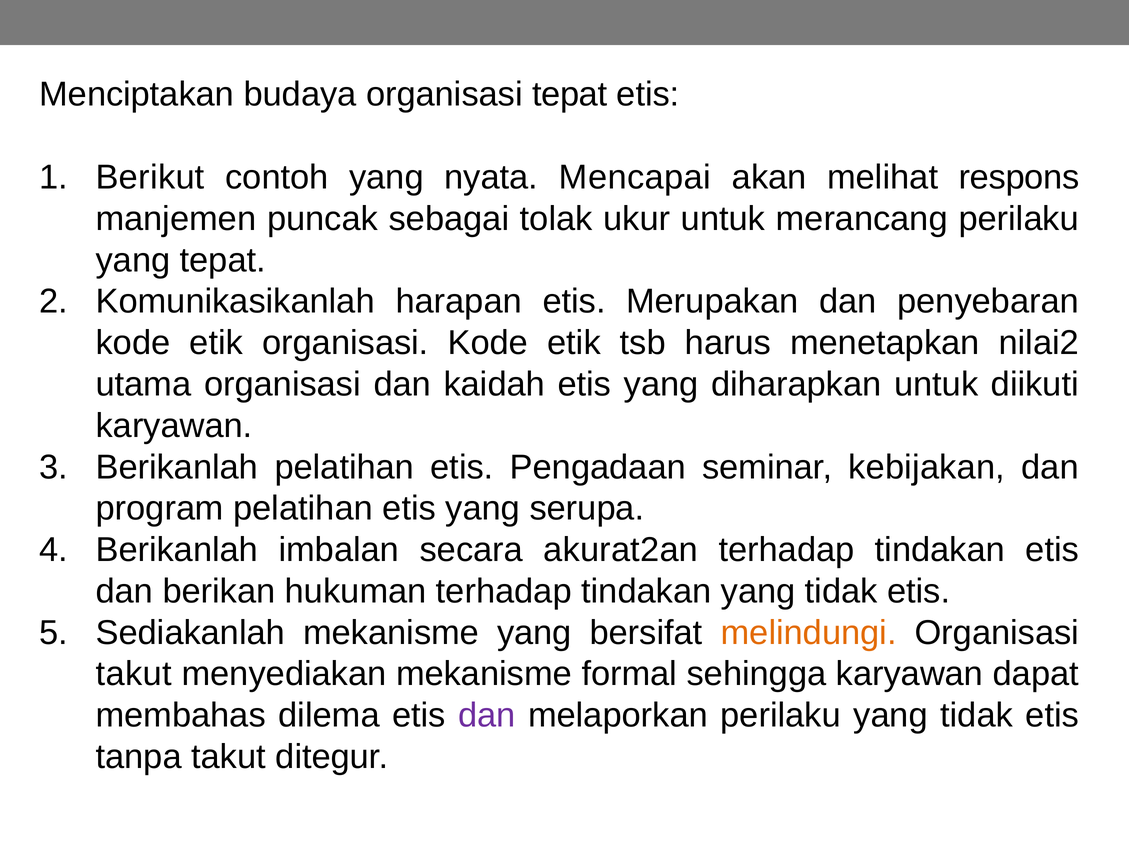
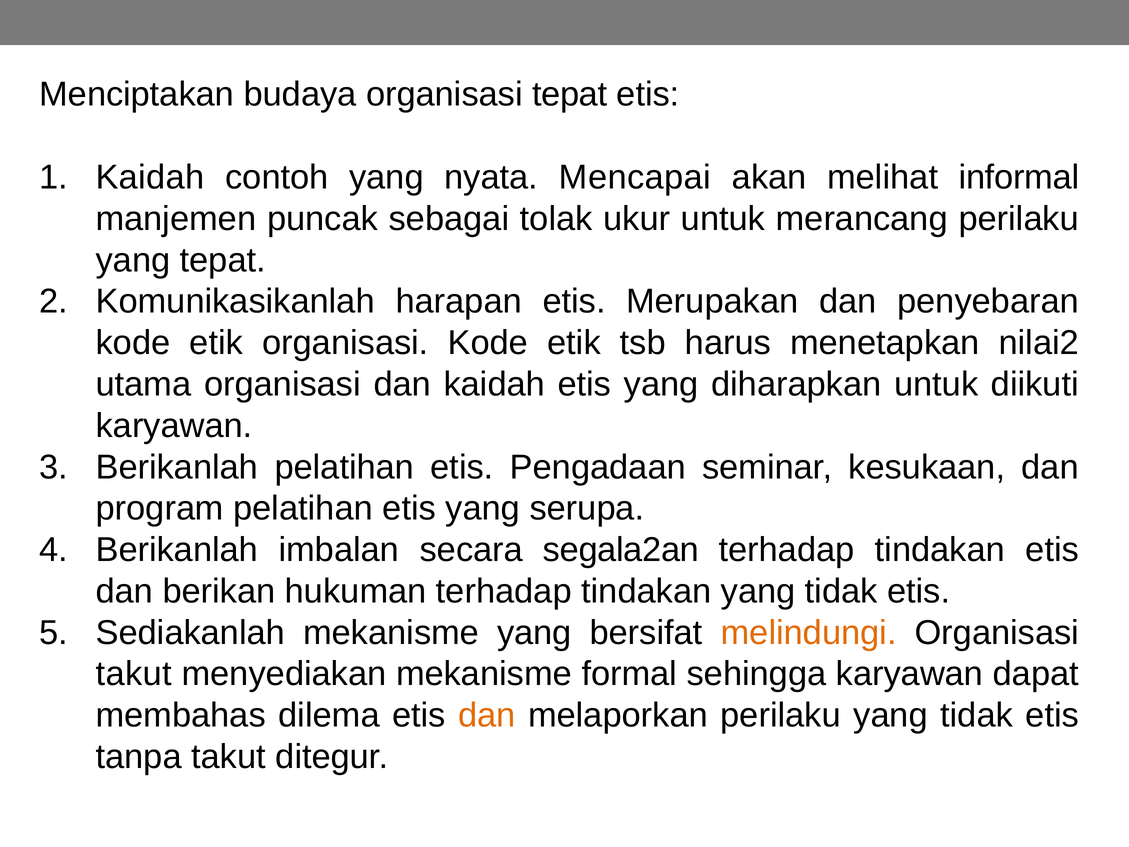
Berikut: Berikut -> Kaidah (150, 177)
respons: respons -> informal (1019, 177)
kebijakan: kebijakan -> kesukaan (927, 467)
akurat2an: akurat2an -> segala2an (621, 550)
dan colour: purple -> orange (487, 715)
